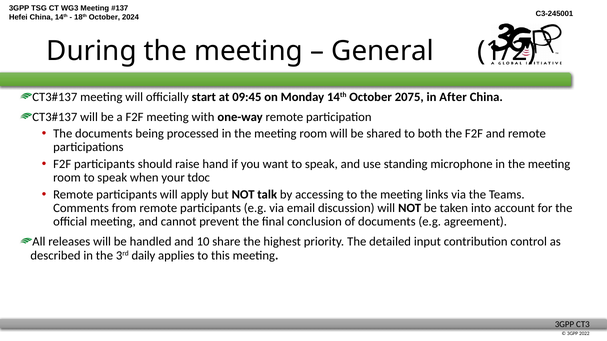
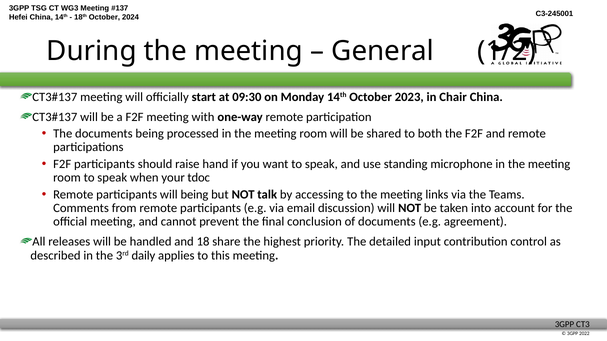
09:45: 09:45 -> 09:30 (247, 97)
2075: 2075 -> 2023 (409, 97)
After: After -> Chair (453, 97)
will apply: apply -> being (194, 195)
10: 10 -> 18 (203, 242)
